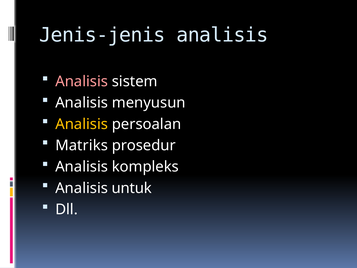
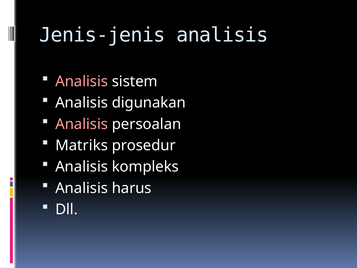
menyusun: menyusun -> digunakan (149, 103)
Analisis colour: yellow -> pink (82, 124)
untuk: untuk -> harus (132, 188)
